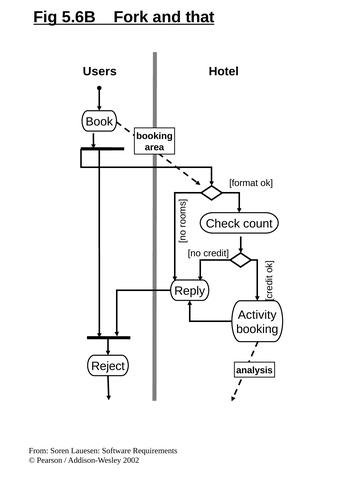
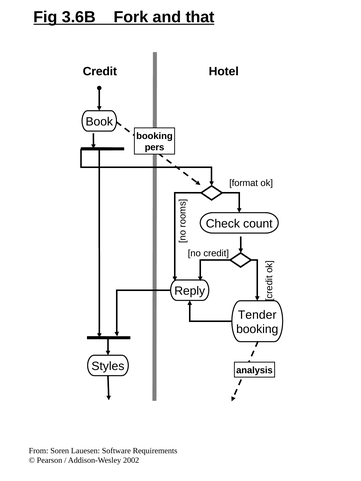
5.6B: 5.6B -> 3.6B (79, 17)
Users: Users -> Credit (100, 72)
area: area -> pers (154, 147)
Activity: Activity -> Tender (257, 315)
Reject: Reject -> Styles (108, 367)
